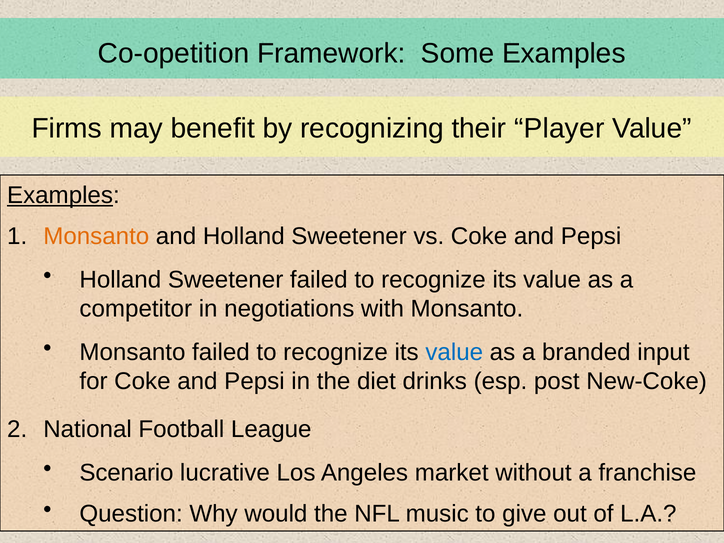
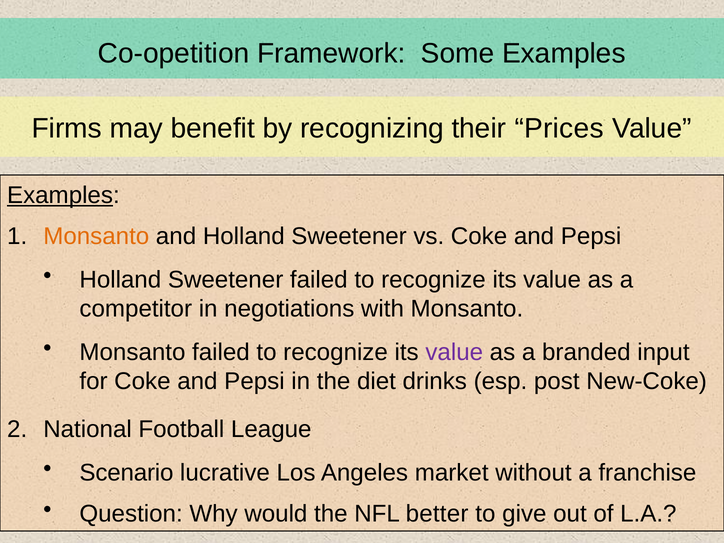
Player: Player -> Prices (559, 129)
value colour: blue -> purple (454, 352)
music: music -> better (437, 514)
